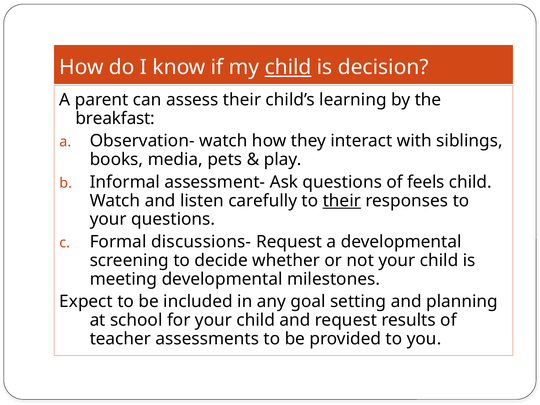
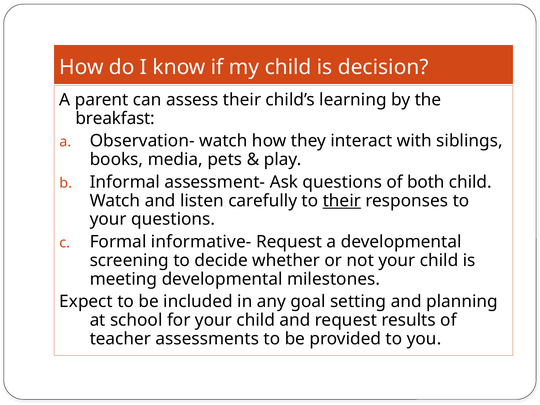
child underline: present -> none (288, 67)
feels: feels -> both (426, 182)
discussions-: discussions- -> informative- (201, 242)
